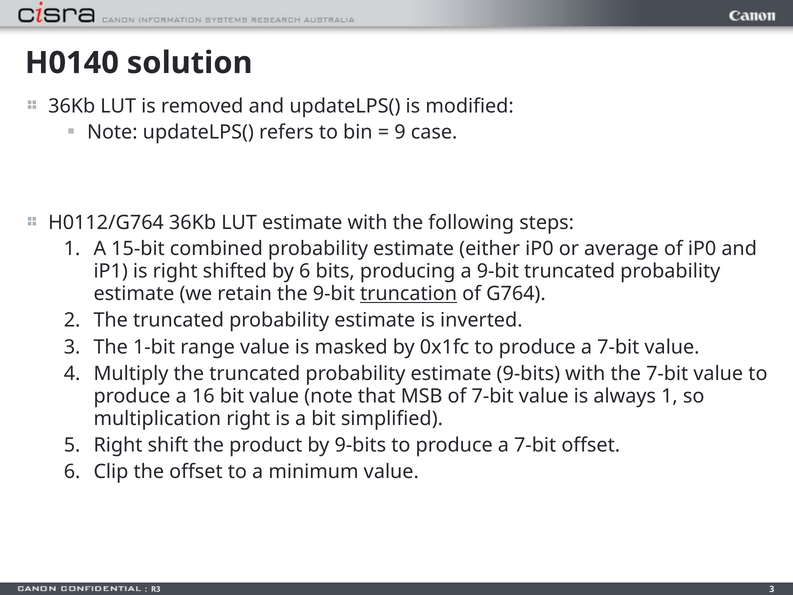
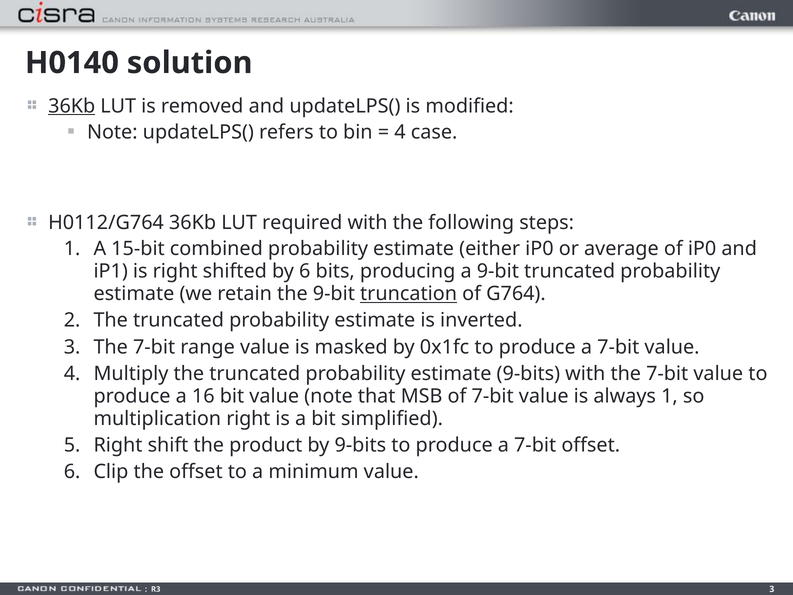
36Kb underline: none -> present (72, 106)
9: 9 -> 4 (400, 132)
LUT estimate: estimate -> required (302, 222)
3 The 1-bit: 1-bit -> 7-bit (154, 347)
